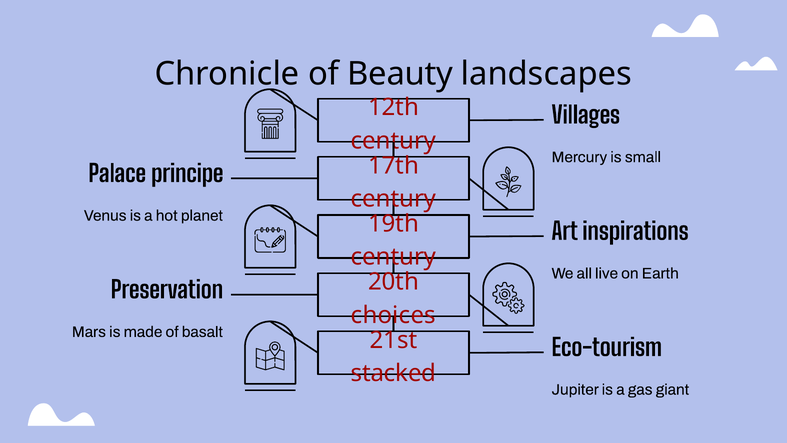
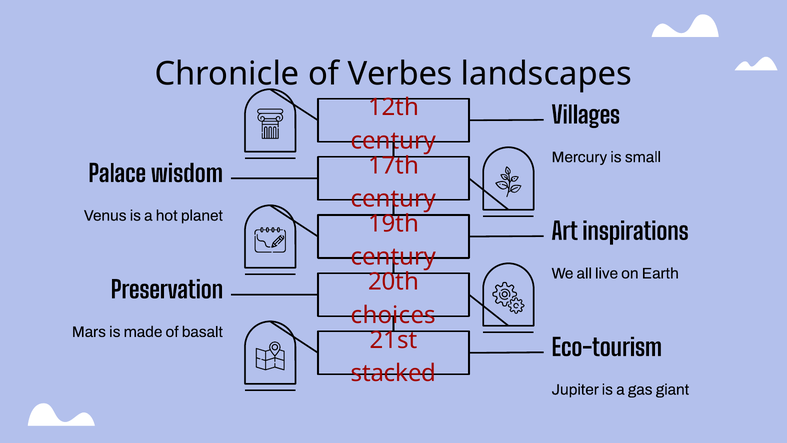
Beauty: Beauty -> Verbes (400, 74)
principe: principe -> wisdom (187, 174)
